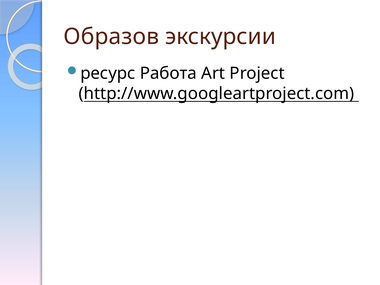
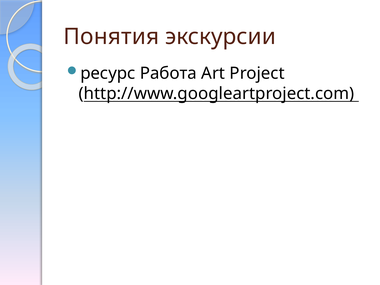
Образов: Образов -> Понятия (111, 37)
